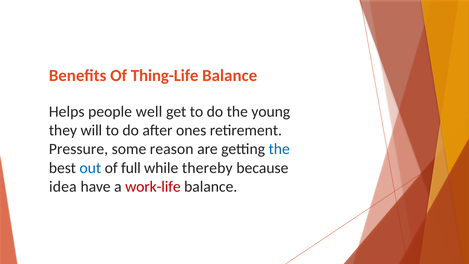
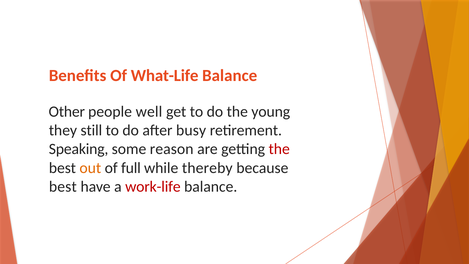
Thing-Life: Thing-Life -> What-Life (165, 75)
Helps: Helps -> Other (67, 111)
will: will -> still (91, 130)
ones: ones -> busy (191, 130)
Pressure: Pressure -> Speaking (79, 149)
the colour: blue -> red (279, 149)
out colour: blue -> orange (90, 168)
idea: idea -> best (63, 187)
